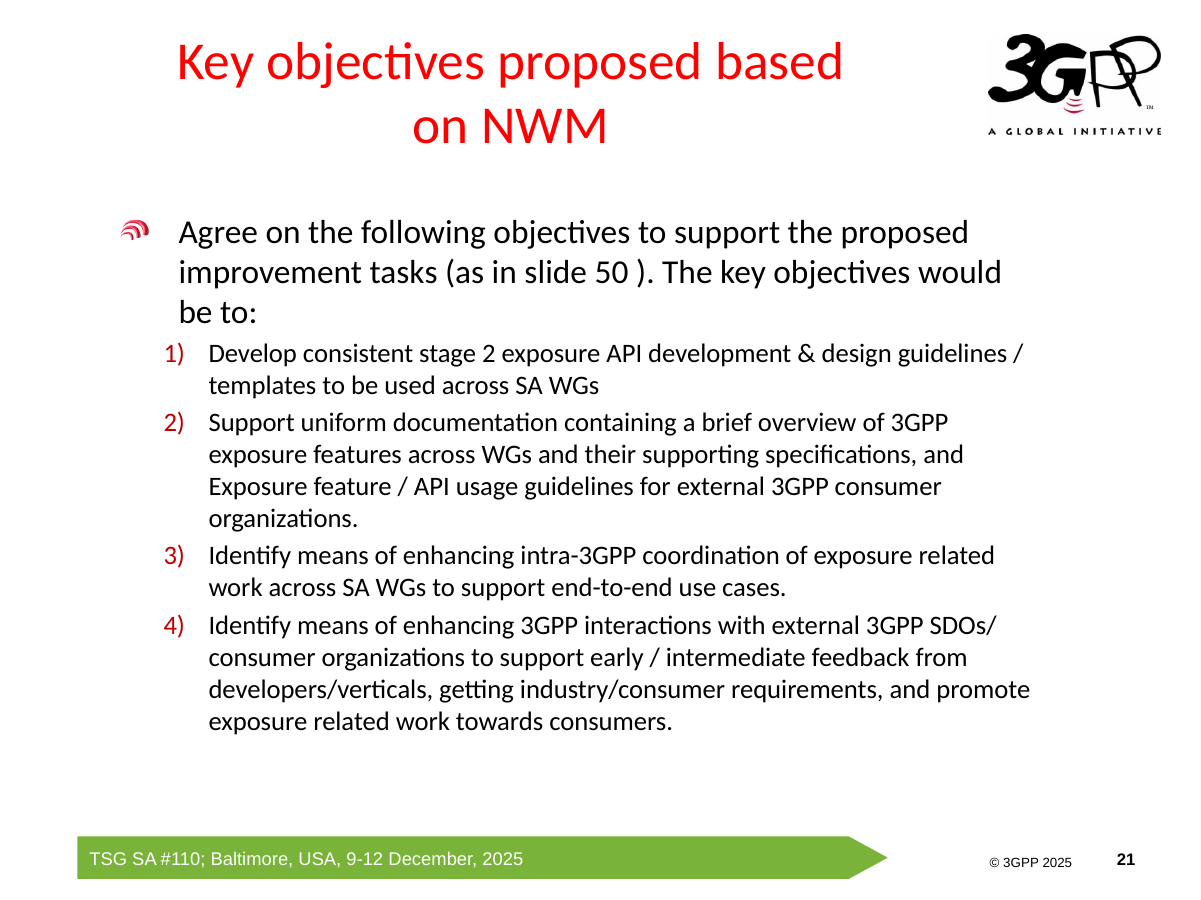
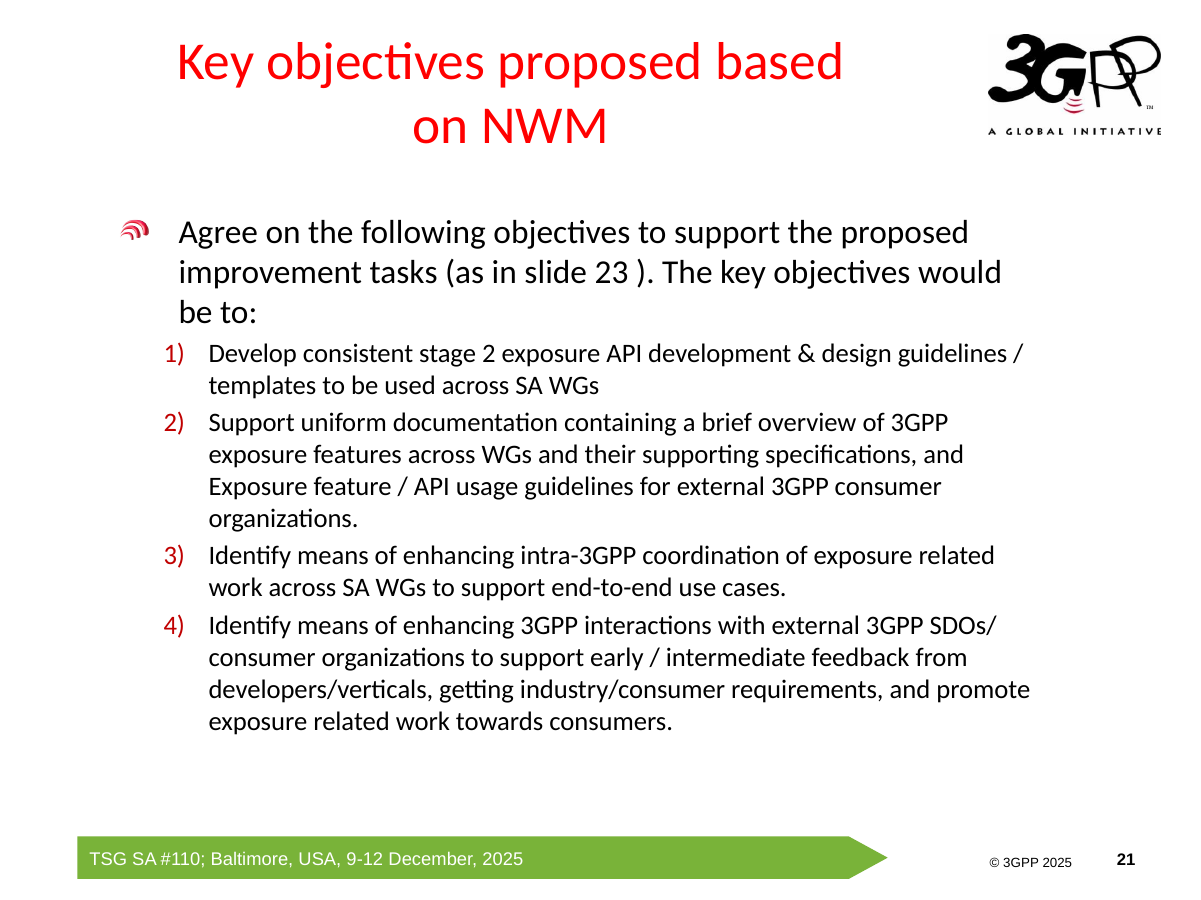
50: 50 -> 23 (612, 273)
